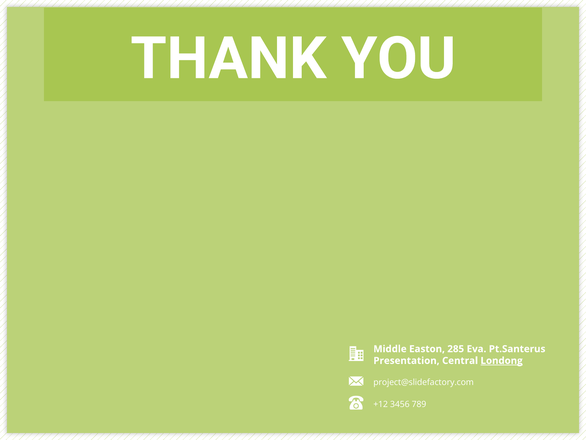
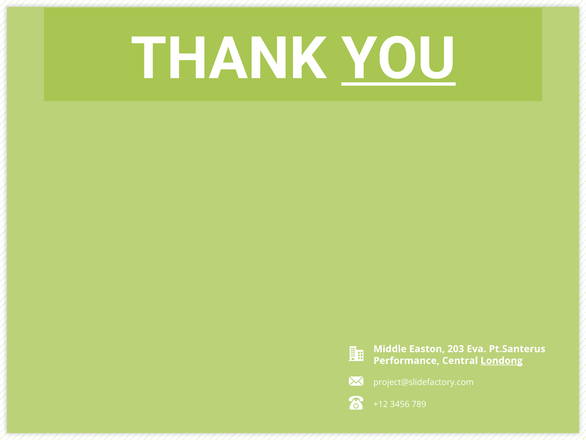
YOU underline: none -> present (399, 59)
285: 285 -> 203 (456, 349)
Presentation: Presentation -> Performance (406, 360)
